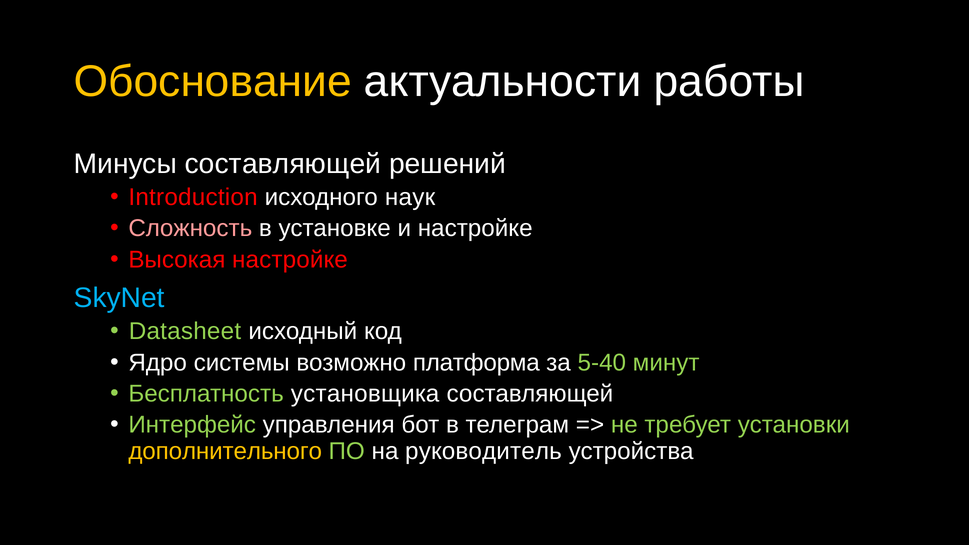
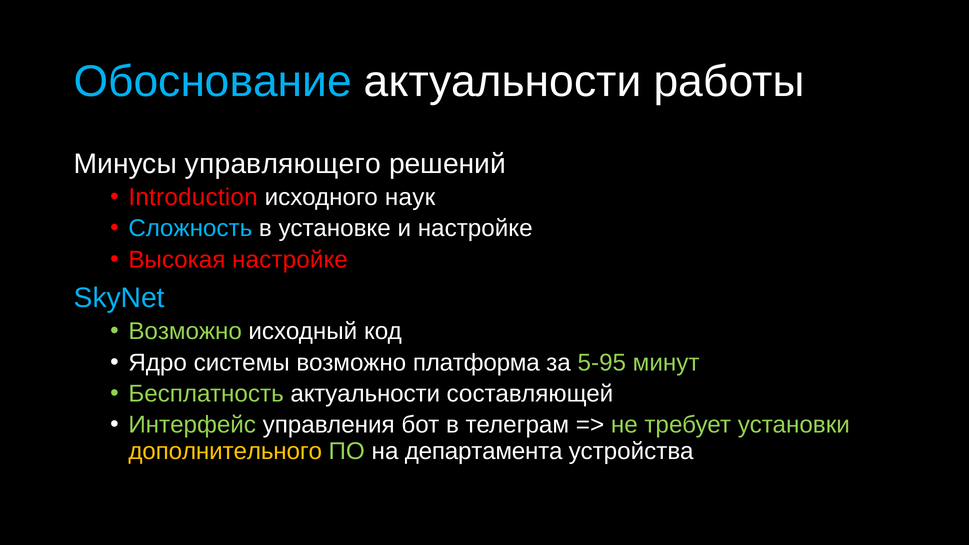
Обоснование colour: yellow -> light blue (213, 81)
Минусы составляющей: составляющей -> управляющего (283, 164)
Сложность colour: pink -> light blue (190, 228)
Datasheet: Datasheet -> Возможно (185, 331)
5-40: 5-40 -> 5-95 (602, 363)
Бесплатность установщика: установщика -> актуальности (365, 394)
руководитель: руководитель -> департамента (484, 451)
